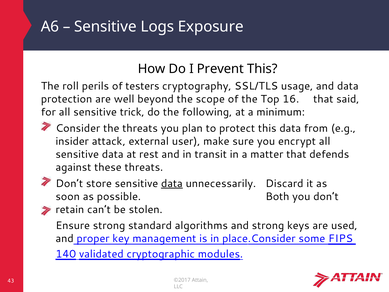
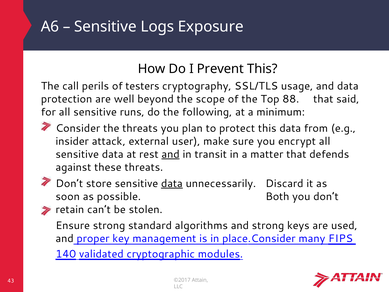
roll: roll -> call (71, 86)
16: 16 -> 88 (291, 99)
trick: trick -> runs (132, 112)
and underline: none -> present (171, 154)
some: some -> many (312, 238)
